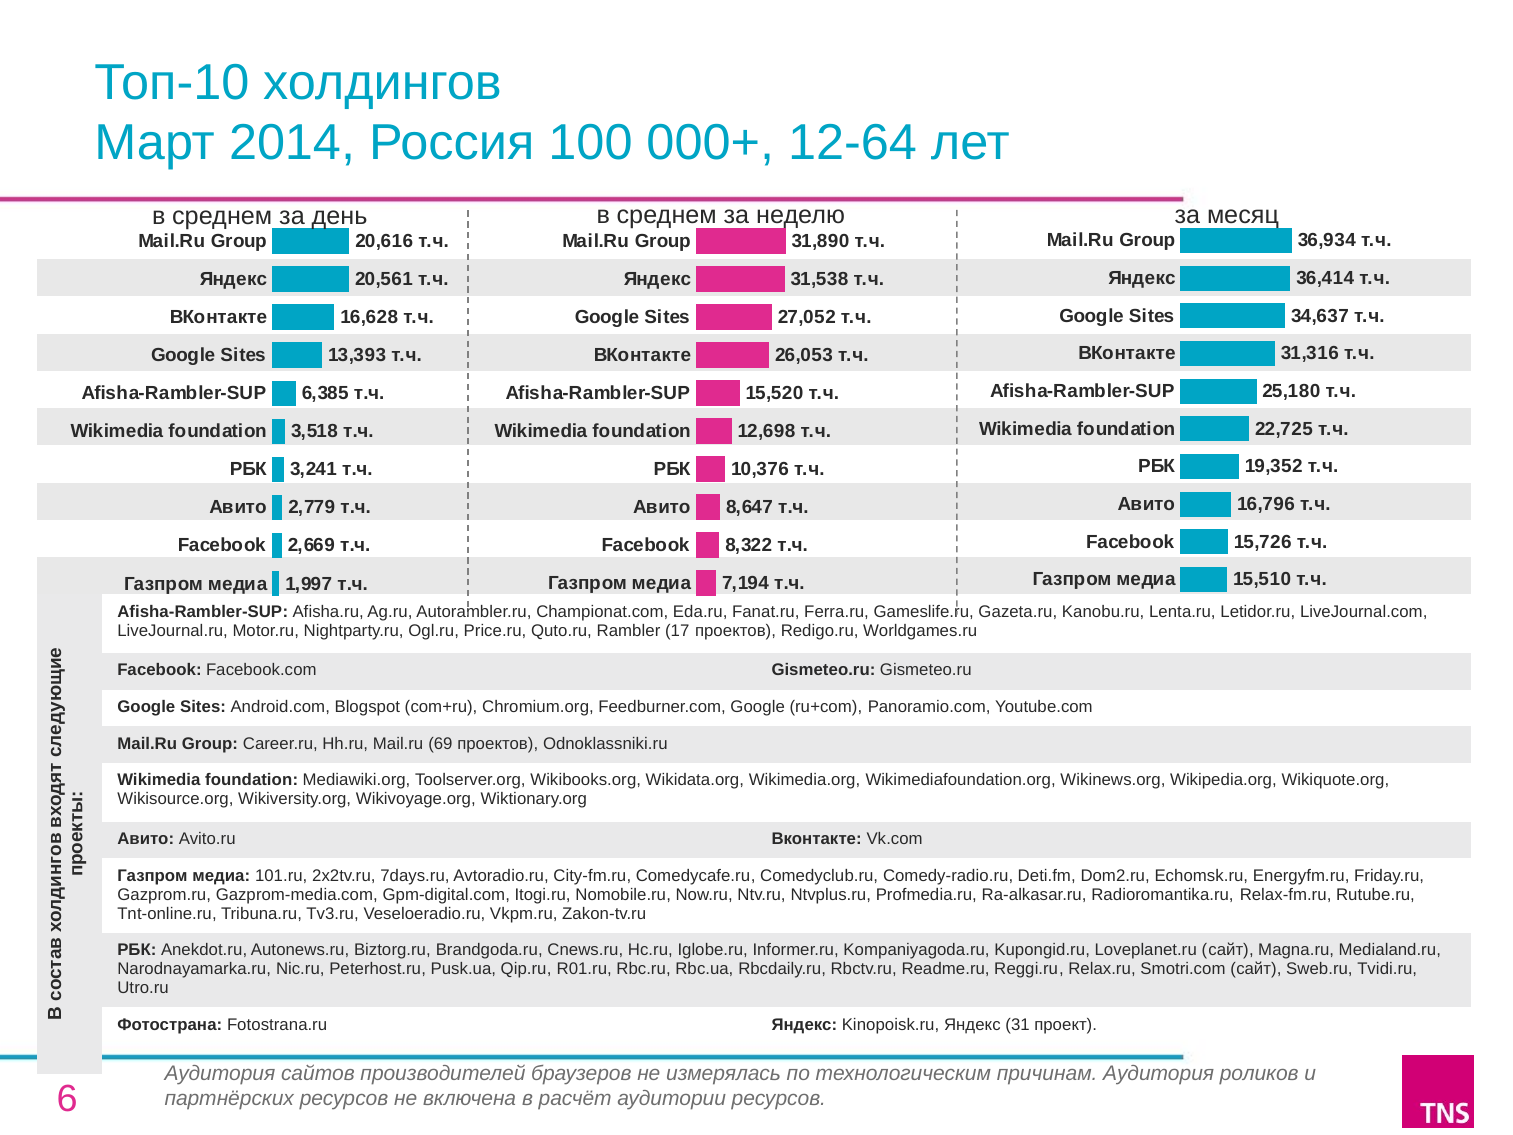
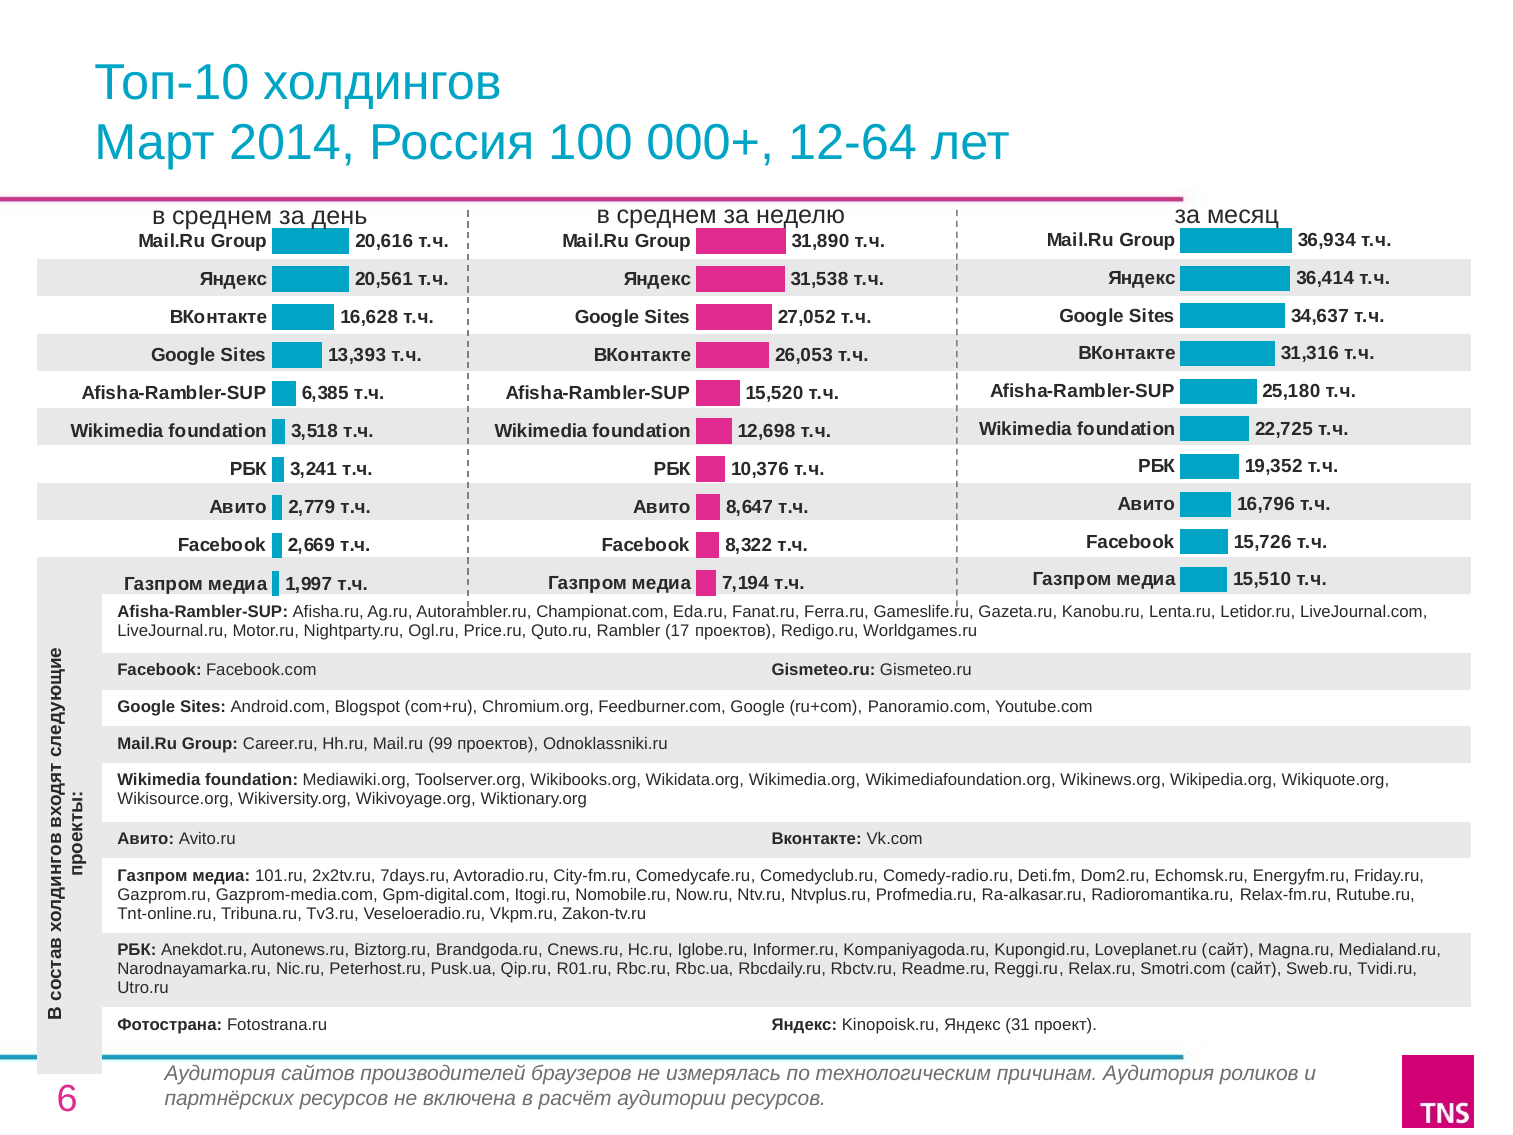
69: 69 -> 99 (440, 743)
